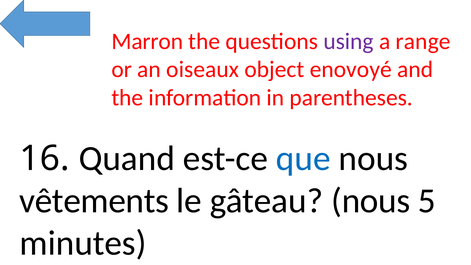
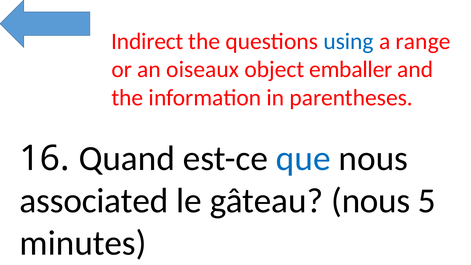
Marron: Marron -> Indirect (147, 41)
using colour: purple -> blue (349, 41)
enovoyé: enovoyé -> emballer (351, 69)
vêtements: vêtements -> associated (94, 201)
